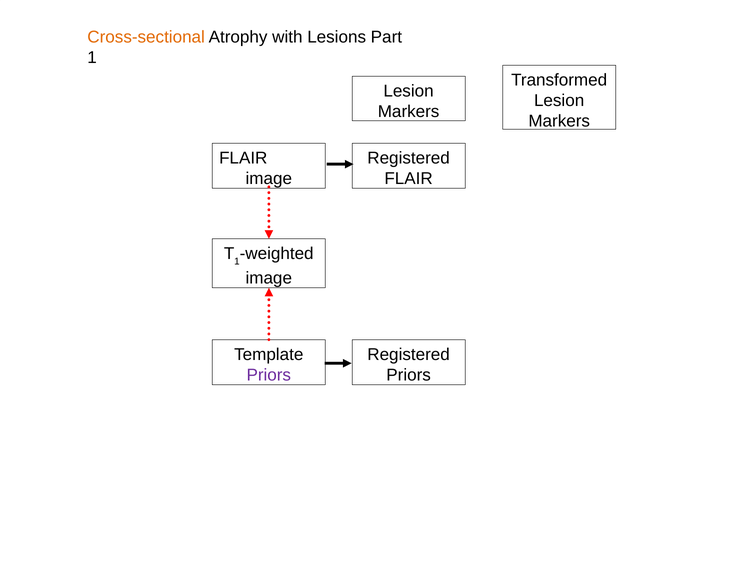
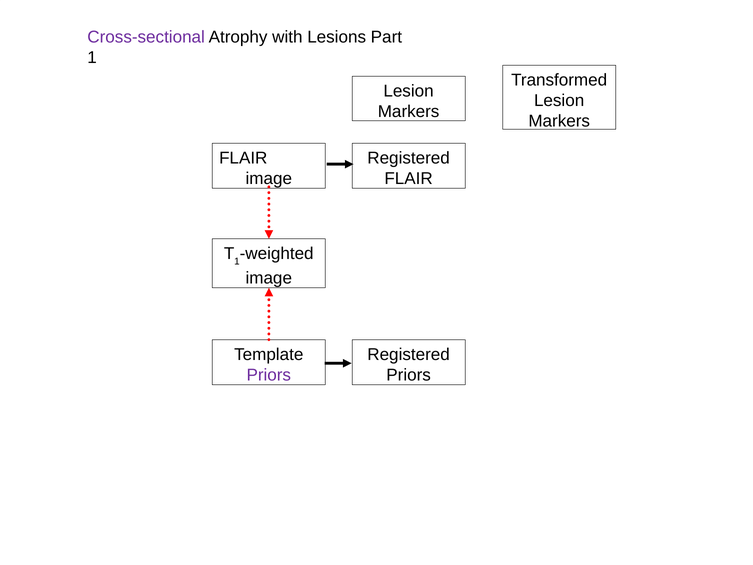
Cross-sectional colour: orange -> purple (146, 37)
